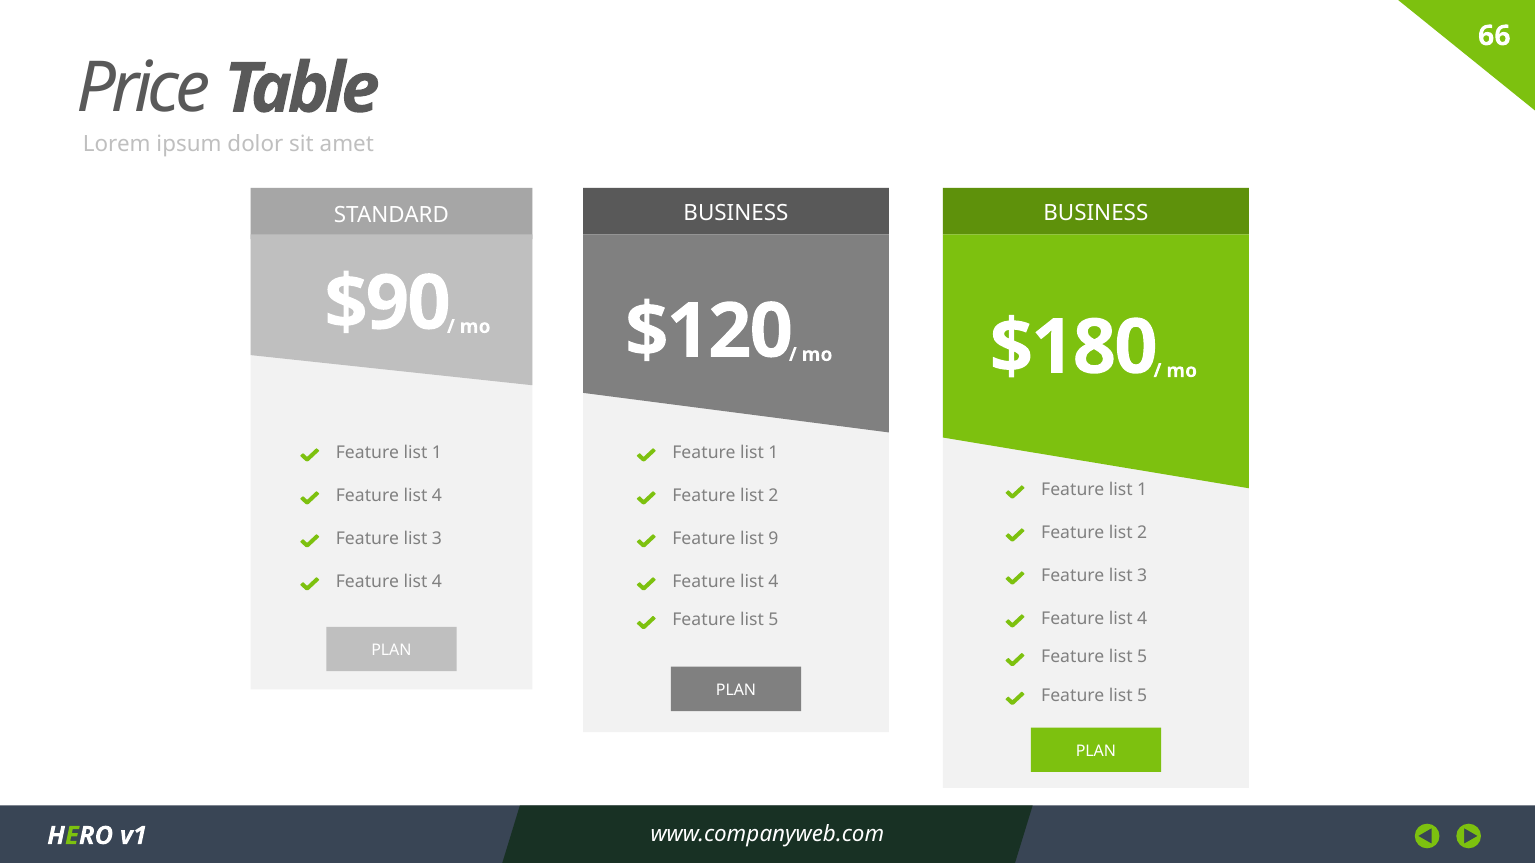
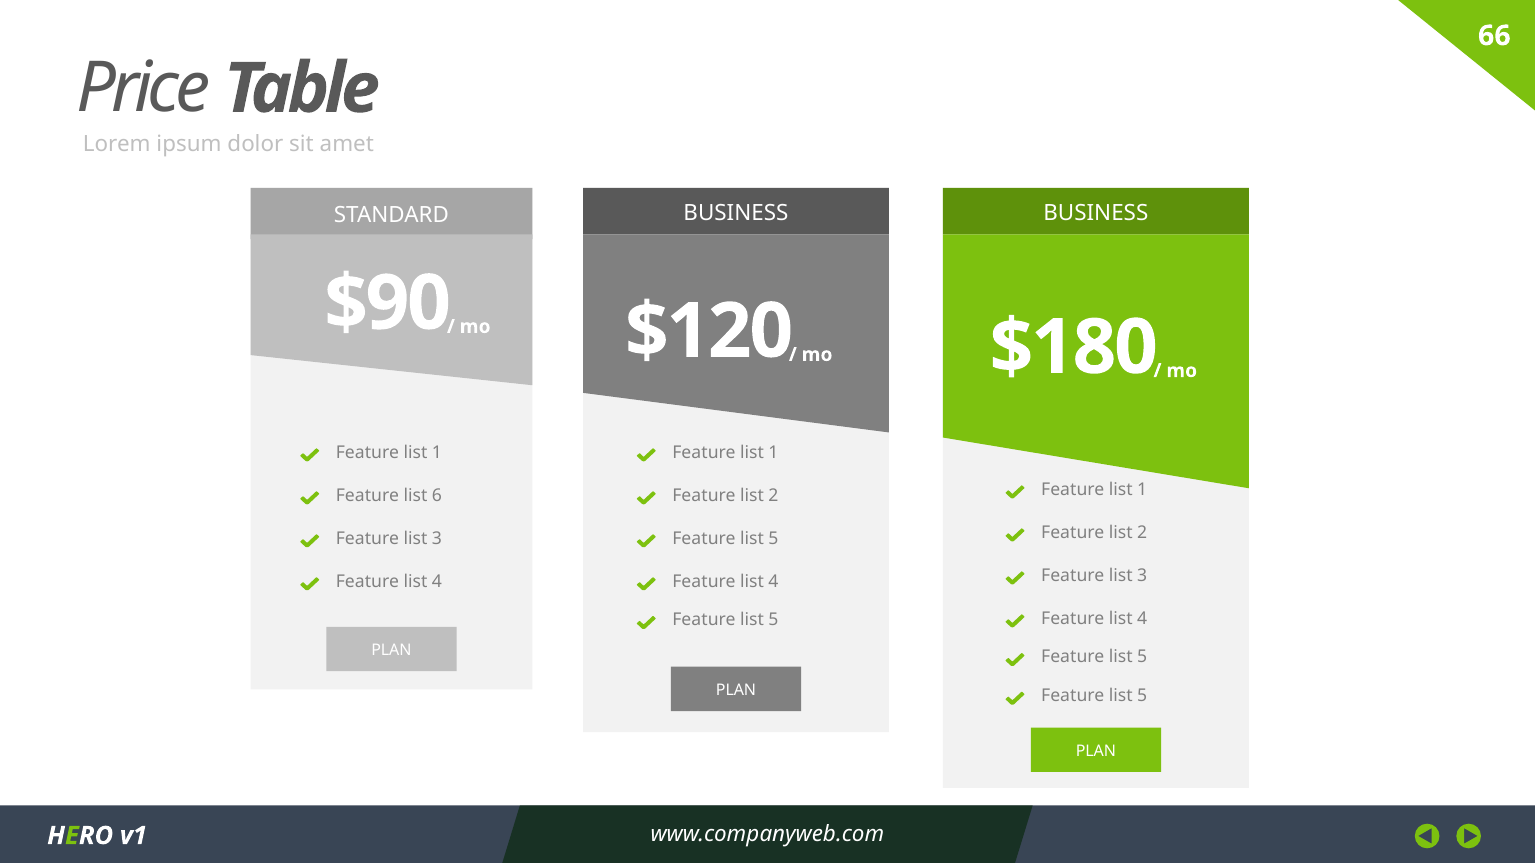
4: 4 -> 6 (437, 496)
9: 9 -> 5 (774, 539)
